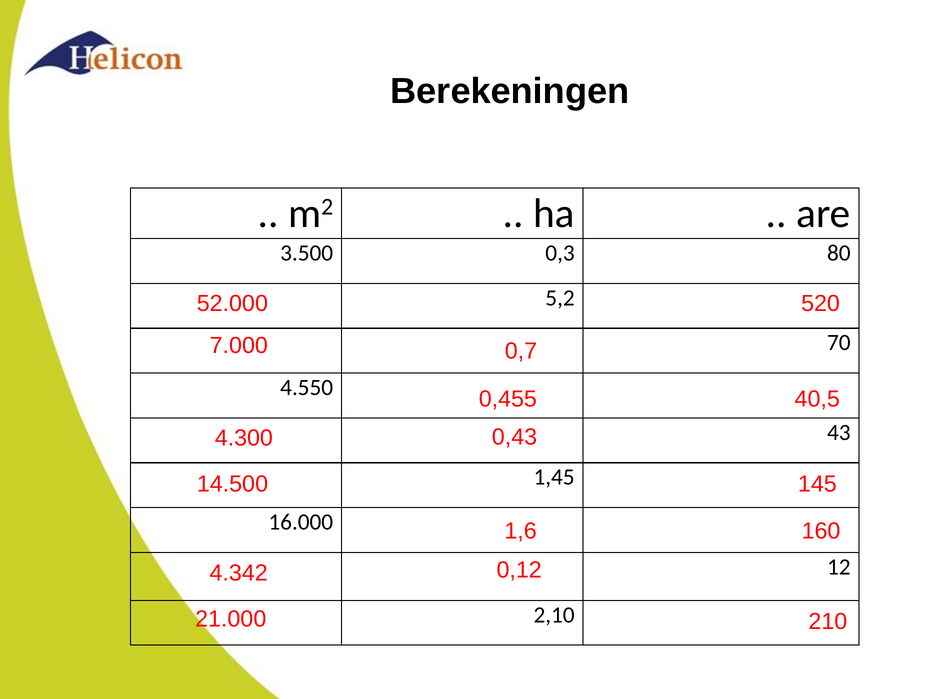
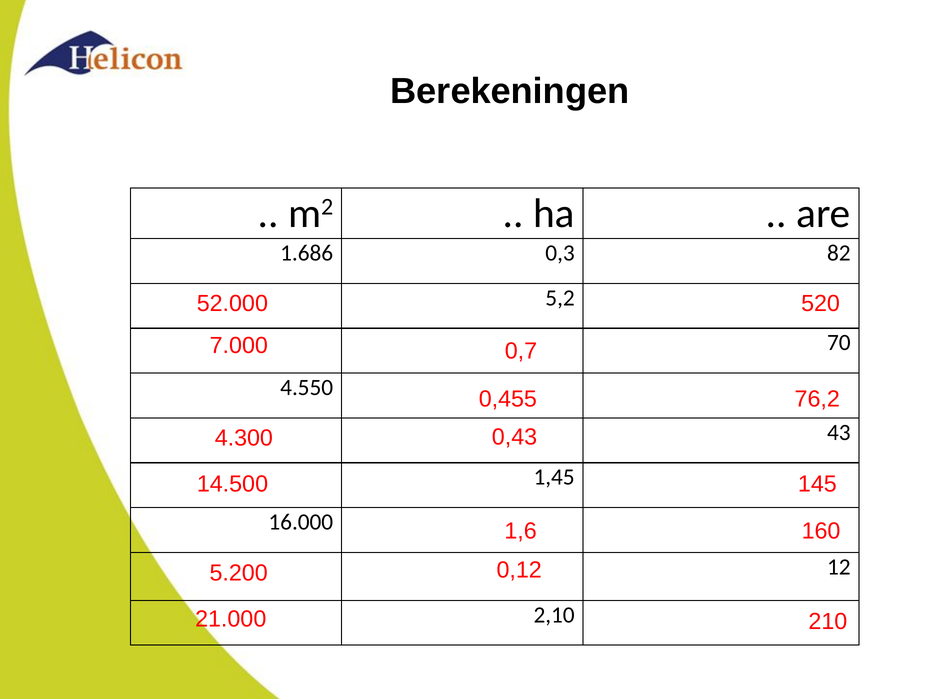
3.500: 3.500 -> 1.686 (307, 253)
80: 80 -> 82 (839, 253)
40,5: 40,5 -> 76,2 (817, 399)
4.342: 4.342 -> 5.200 (239, 573)
